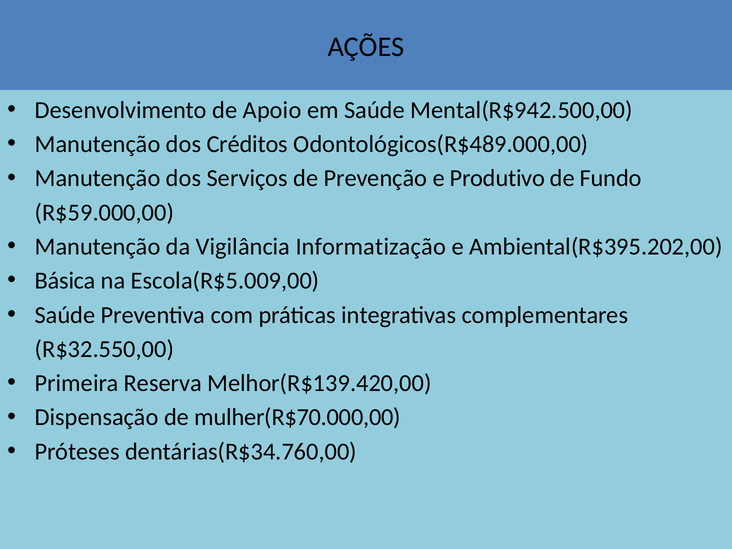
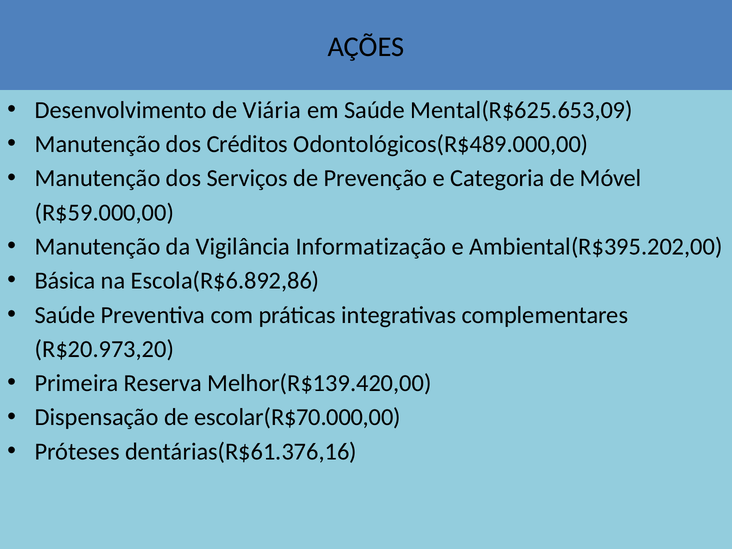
Apoio: Apoio -> Viária (272, 110)
Mental(R$942.500,00: Mental(R$942.500,00 -> Mental(R$625.653,09 (522, 110)
Produtivo: Produtivo -> Categoria (497, 178)
Fundo: Fundo -> Móvel (611, 178)
Escola(R$5.009,00: Escola(R$5.009,00 -> Escola(R$6.892,86 (225, 281)
R$32.550,00: R$32.550,00 -> R$20.973,20 (104, 349)
mulher(R$70.000,00: mulher(R$70.000,00 -> escolar(R$70.000,00 (298, 417)
dentárias(R$34.760,00: dentárias(R$34.760,00 -> dentárias(R$61.376,16 (241, 452)
